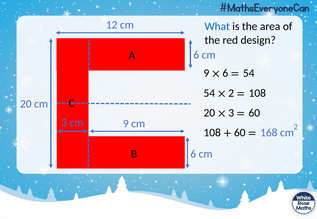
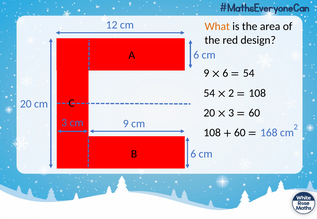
What colour: blue -> orange (217, 27)
